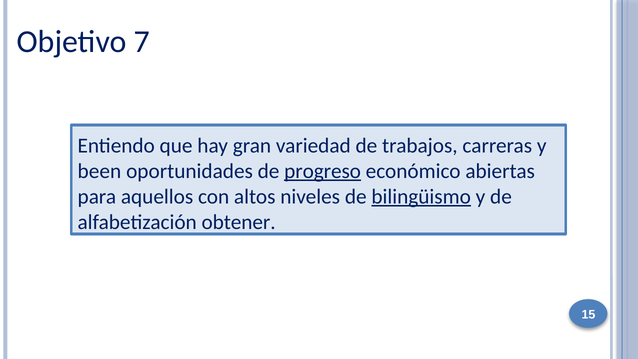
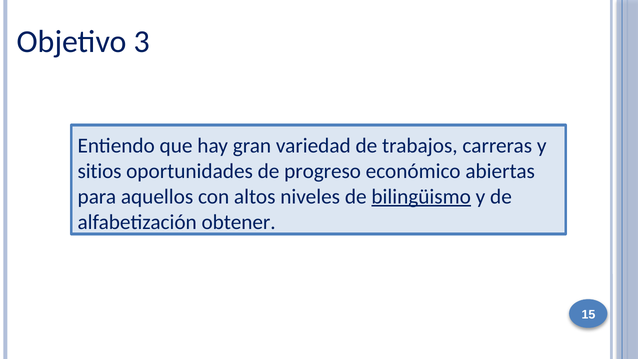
7: 7 -> 3 (142, 42)
been: been -> sitios (100, 171)
progreso underline: present -> none (323, 171)
